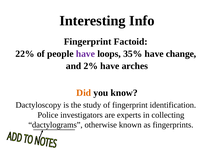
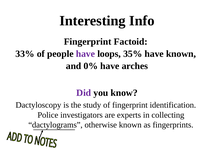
22%: 22% -> 33% (25, 54)
have change: change -> known (181, 54)
2%: 2% -> 0% (91, 66)
Did colour: orange -> purple (84, 93)
